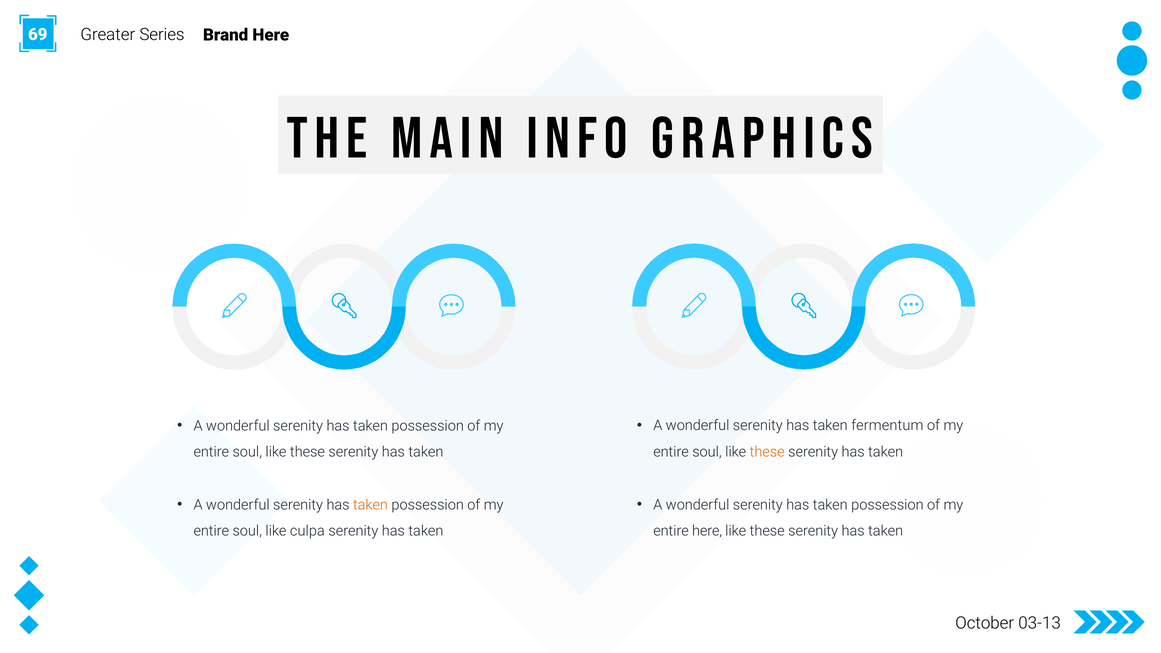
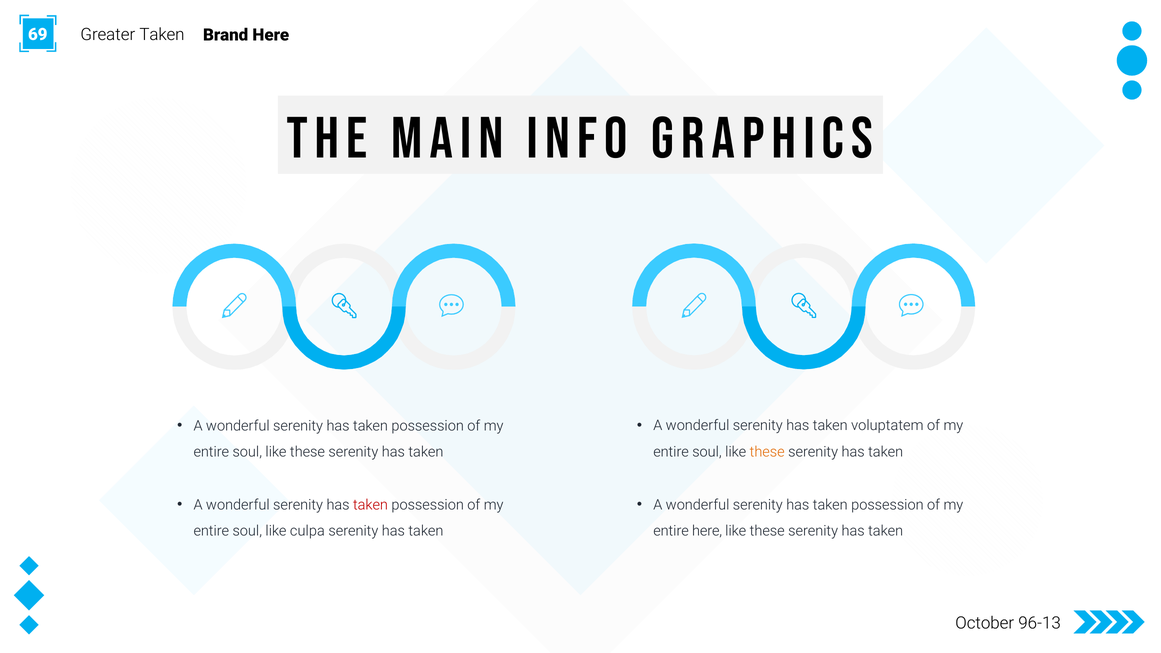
Greater Series: Series -> Taken (162, 35)
fermentum: fermentum -> voluptatem (887, 426)
taken colour: orange -> red (370, 505)
03-13: 03-13 -> 96-13 (1040, 623)
